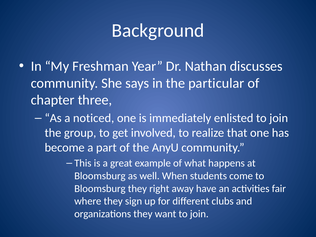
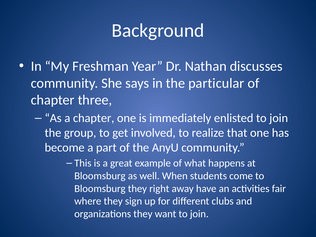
a noticed: noticed -> chapter (94, 118)
